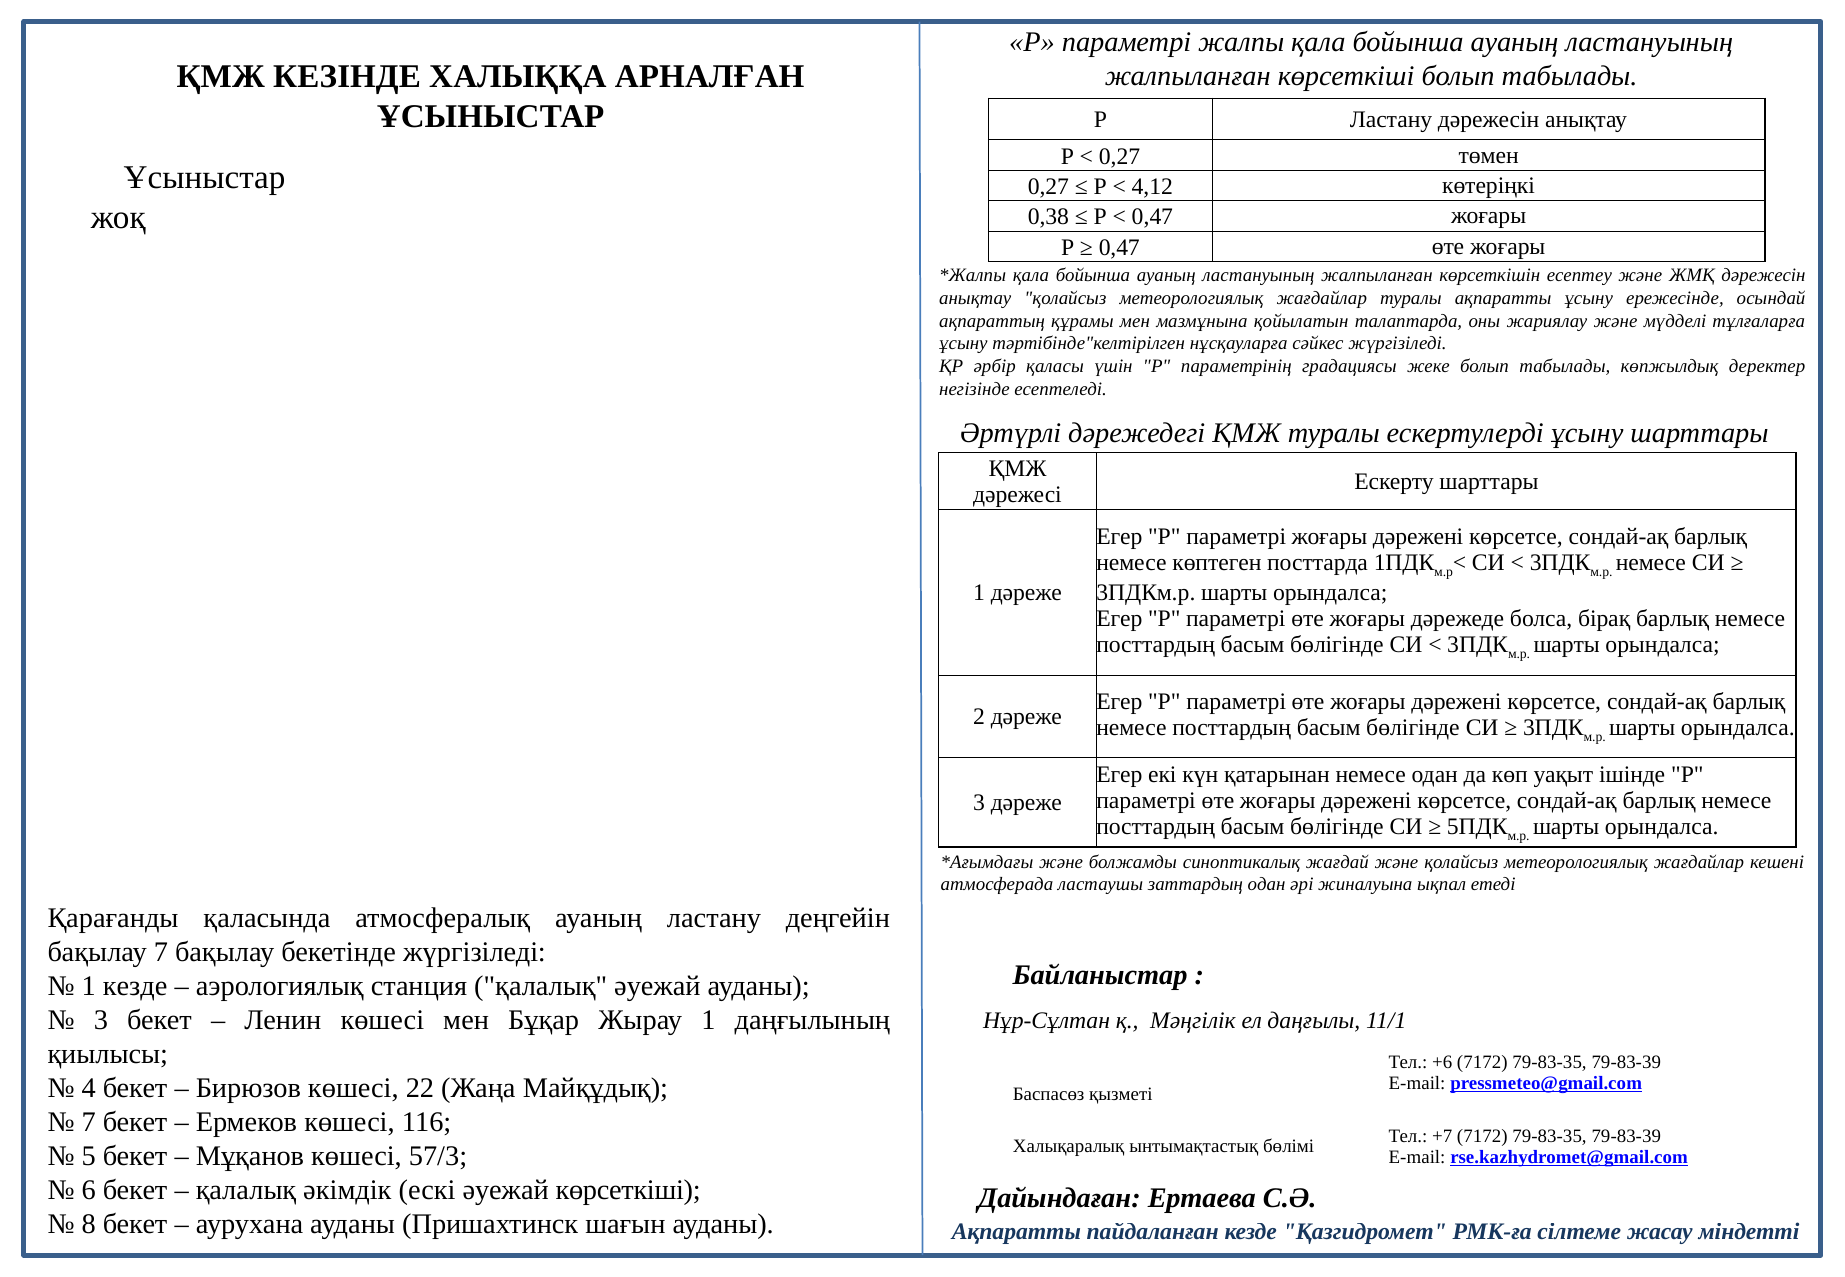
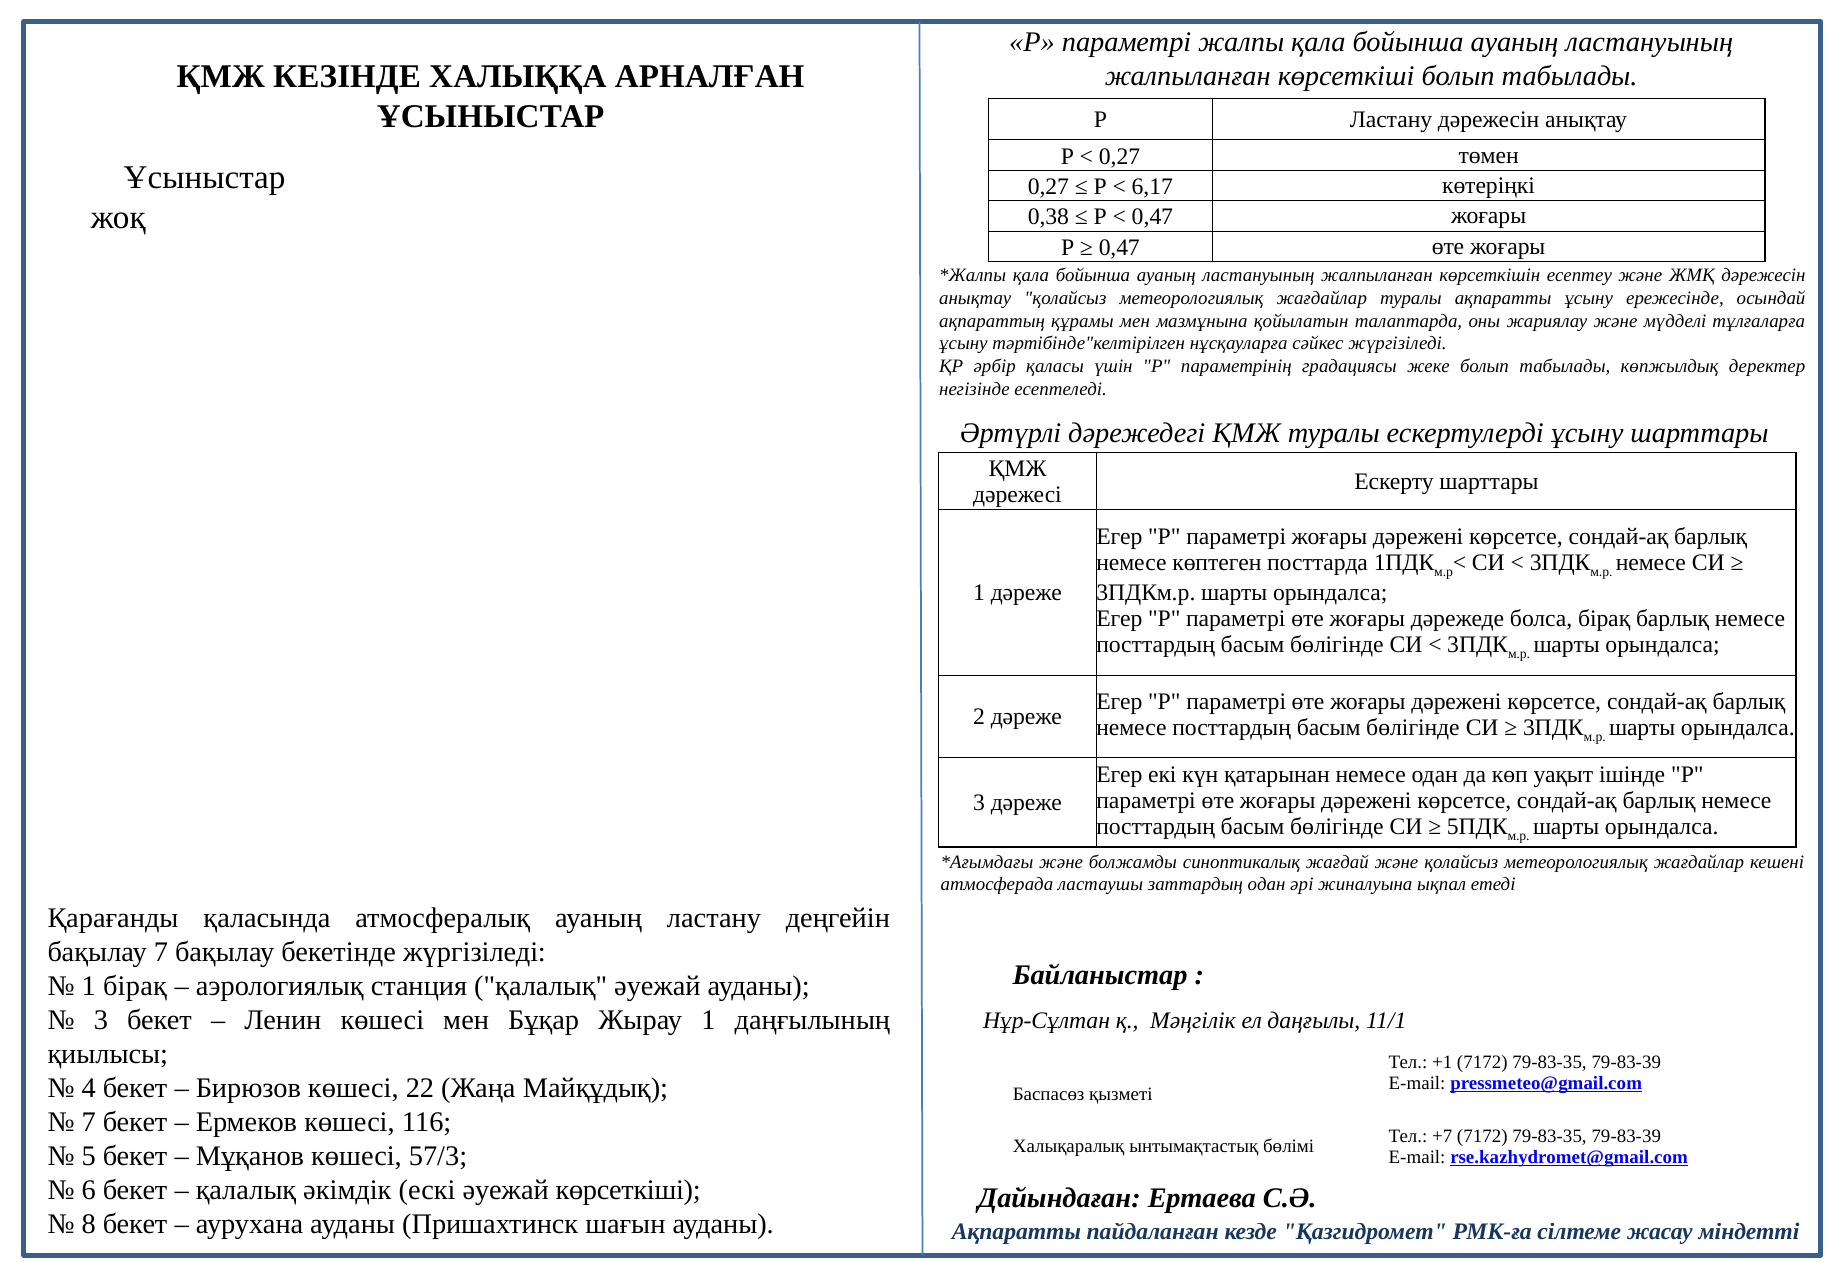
4,12: 4,12 -> 6,17 (1152, 187)
1 кезде: кезде -> бірақ (135, 986)
+6: +6 -> +1 (1442, 1063)
